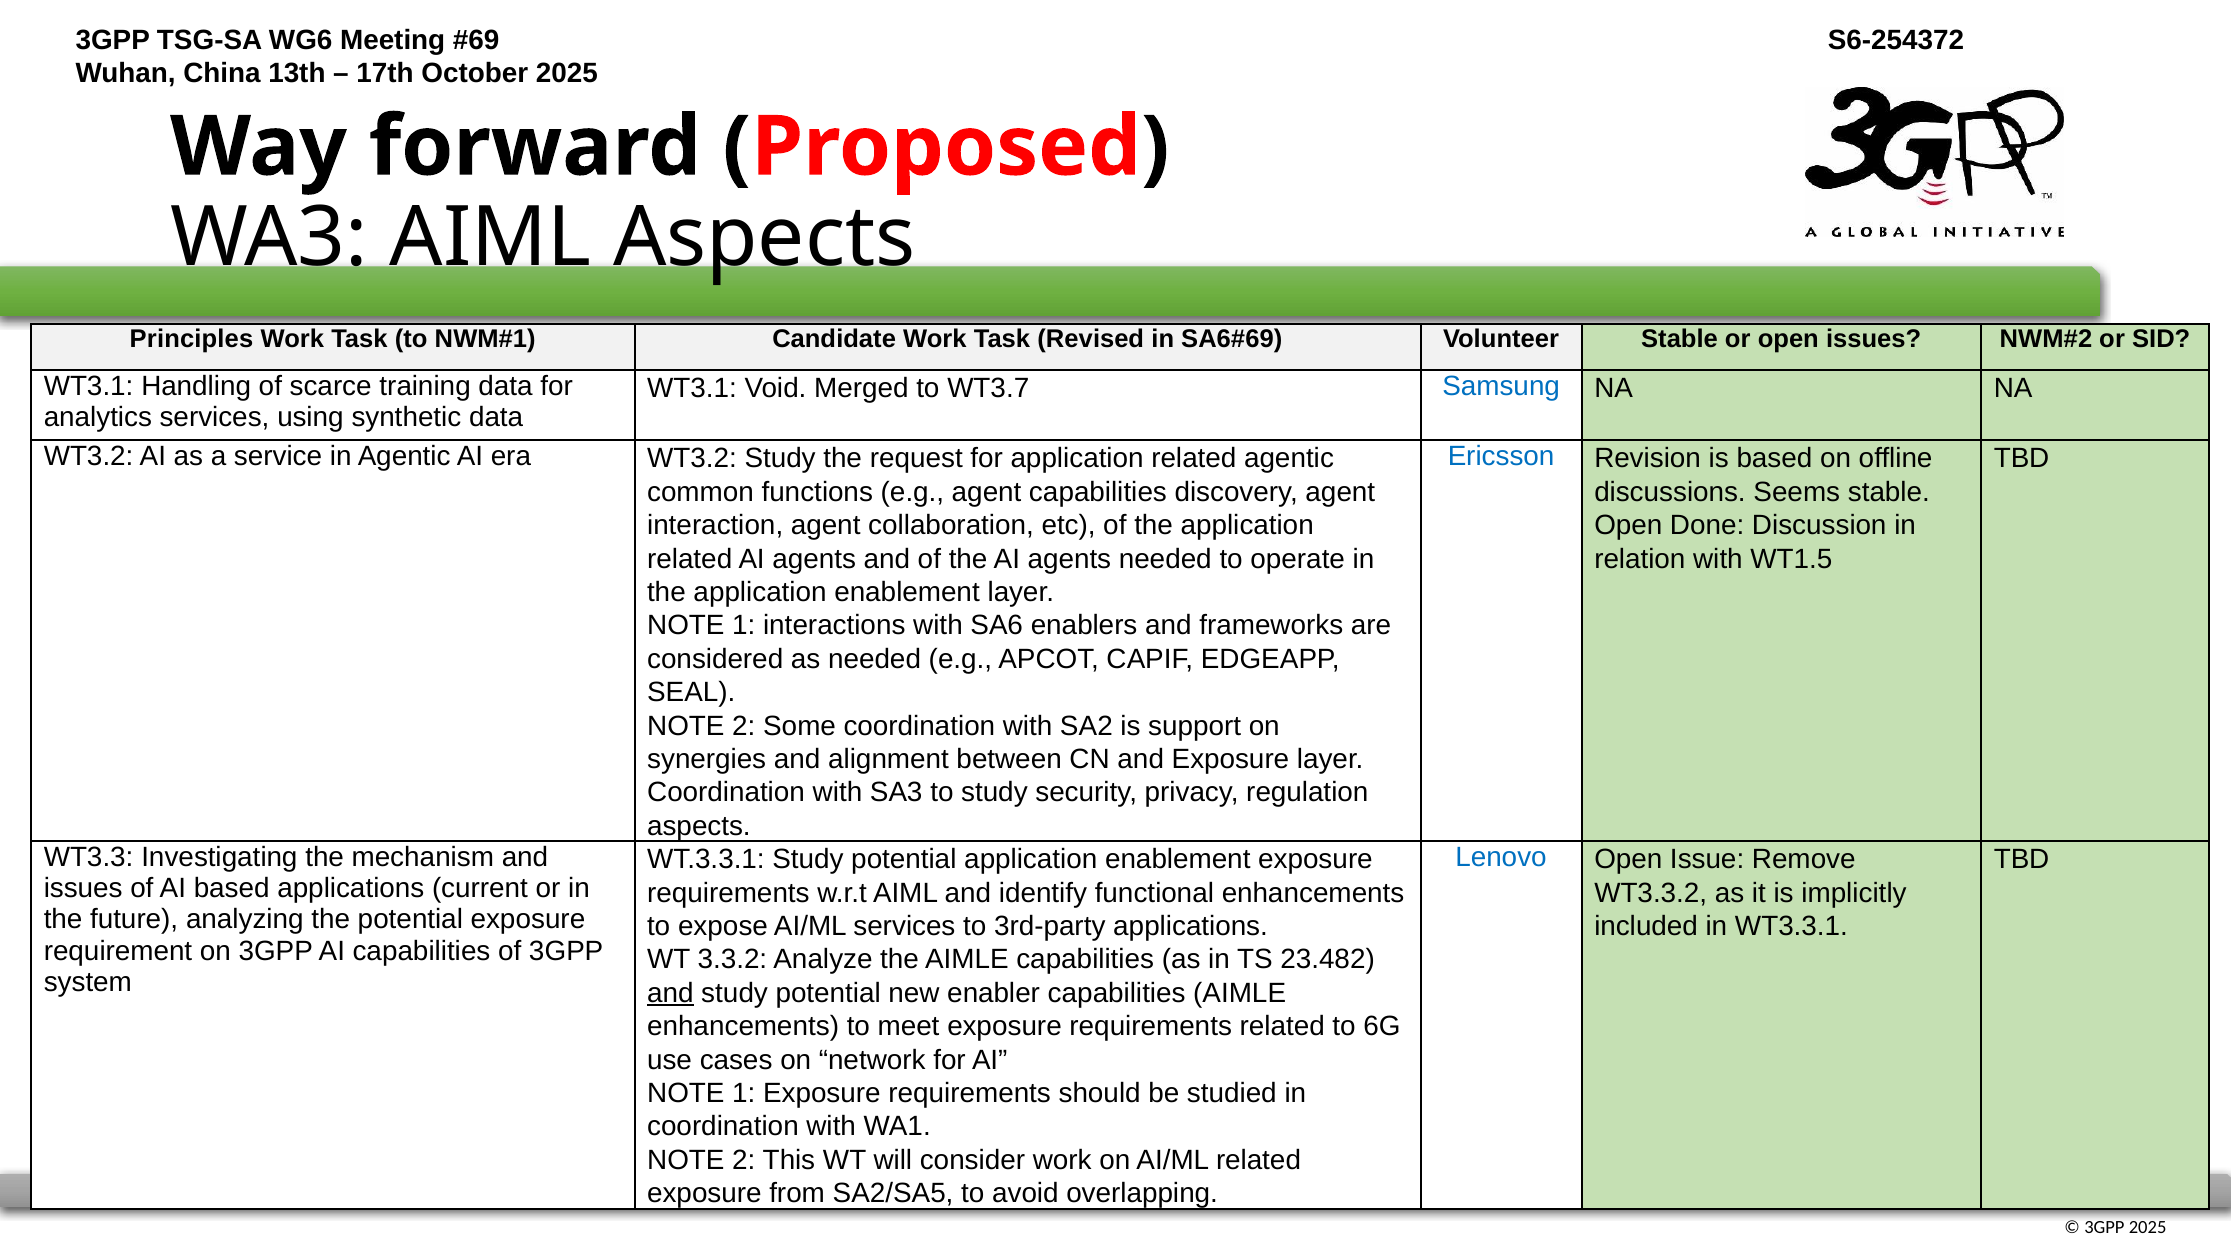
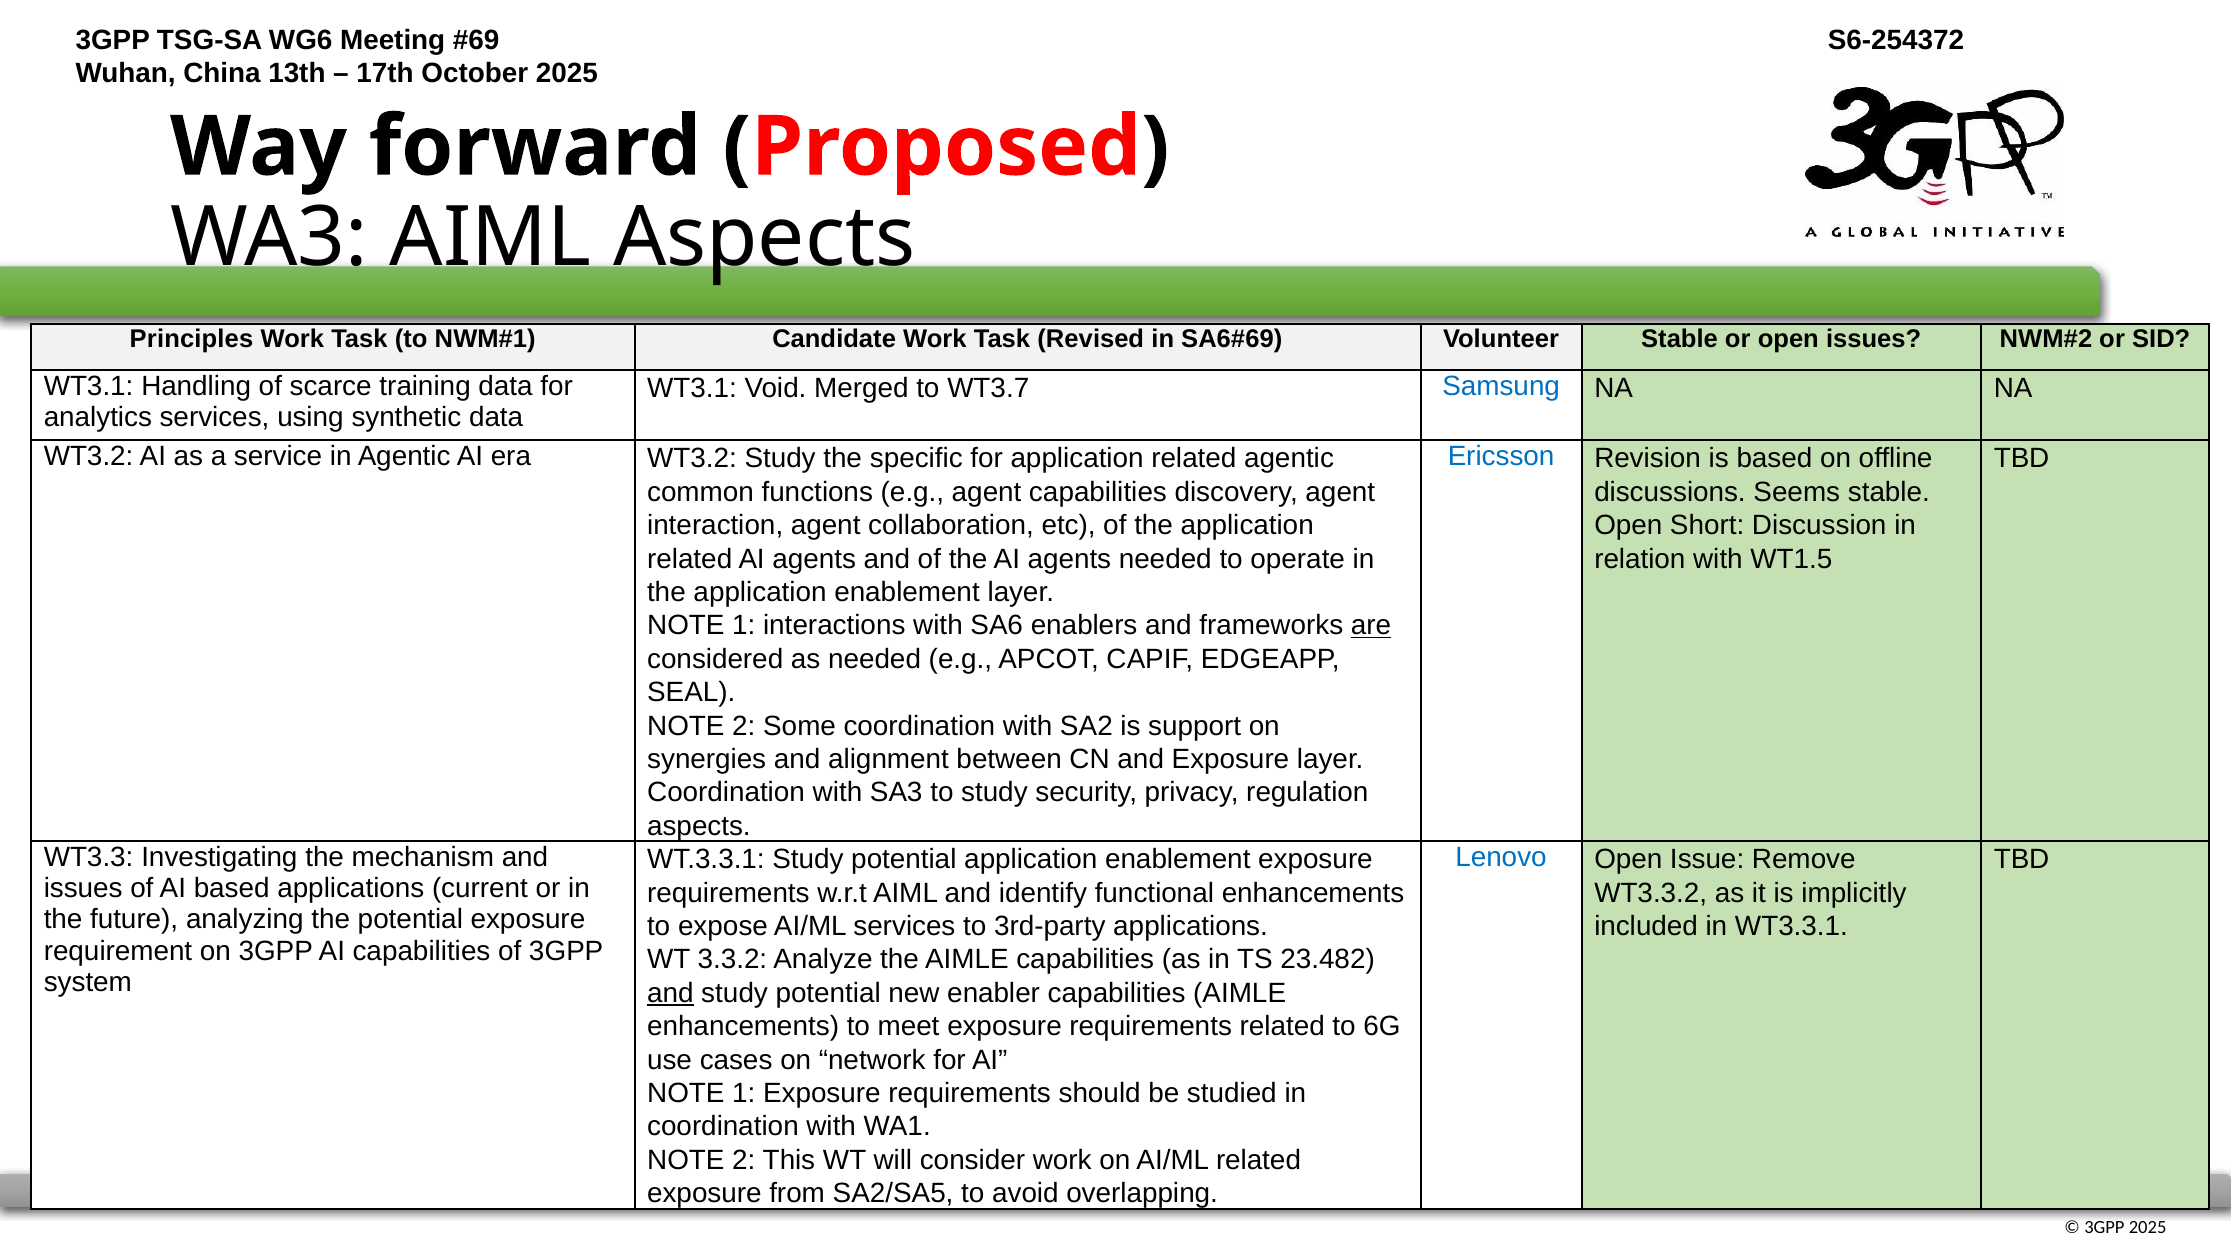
request: request -> specific (916, 459)
Done: Done -> Short (1707, 525)
are underline: none -> present (1371, 626)
